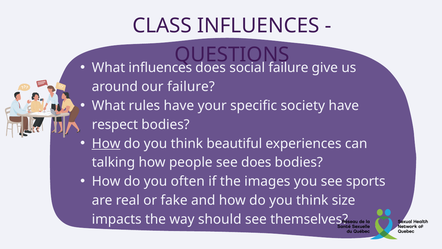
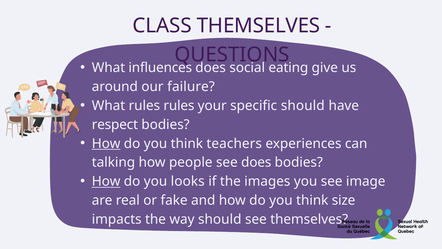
CLASS INFLUENCES: INFLUENCES -> THEMSELVES (258, 26)
failure: failure -> eating (288, 68)
rules have: have -> rules (179, 106)
specific society: society -> should (303, 106)
beautiful: beautiful -> teachers (234, 143)
How underline: none -> present (106, 181)
often: often -> looks (188, 181)
sports: sports -> image (366, 181)
